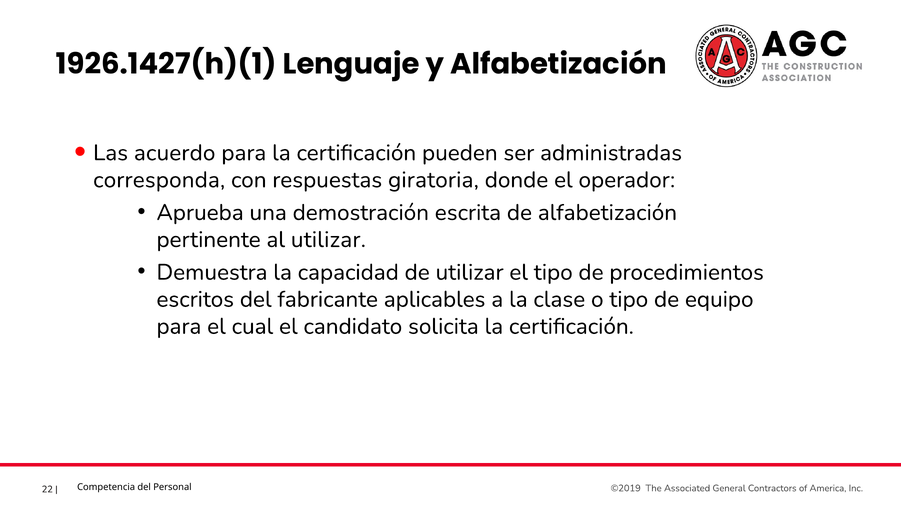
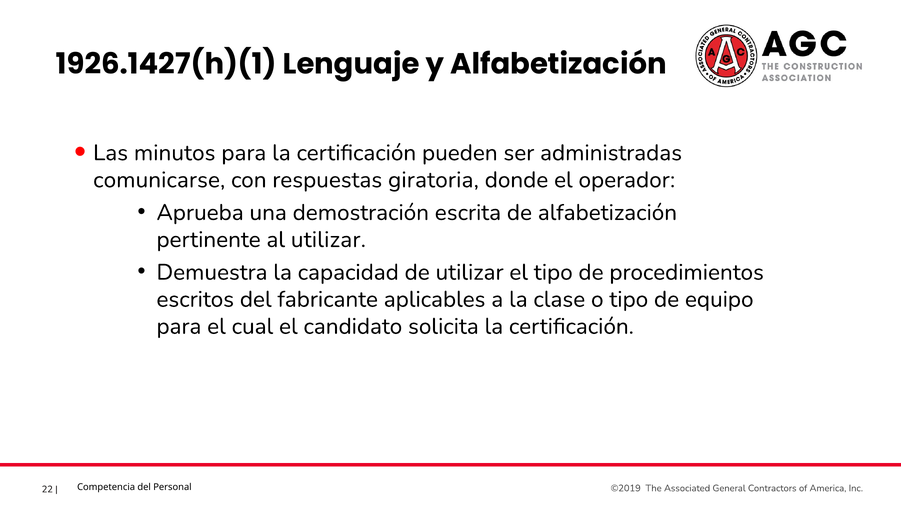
acuerdo: acuerdo -> minutos (175, 153)
corresponda: corresponda -> comunicarse (159, 180)
